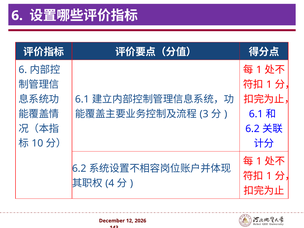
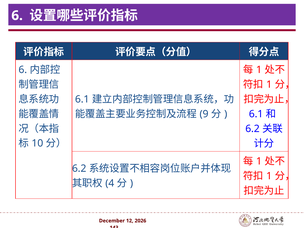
3: 3 -> 9 (204, 114)
